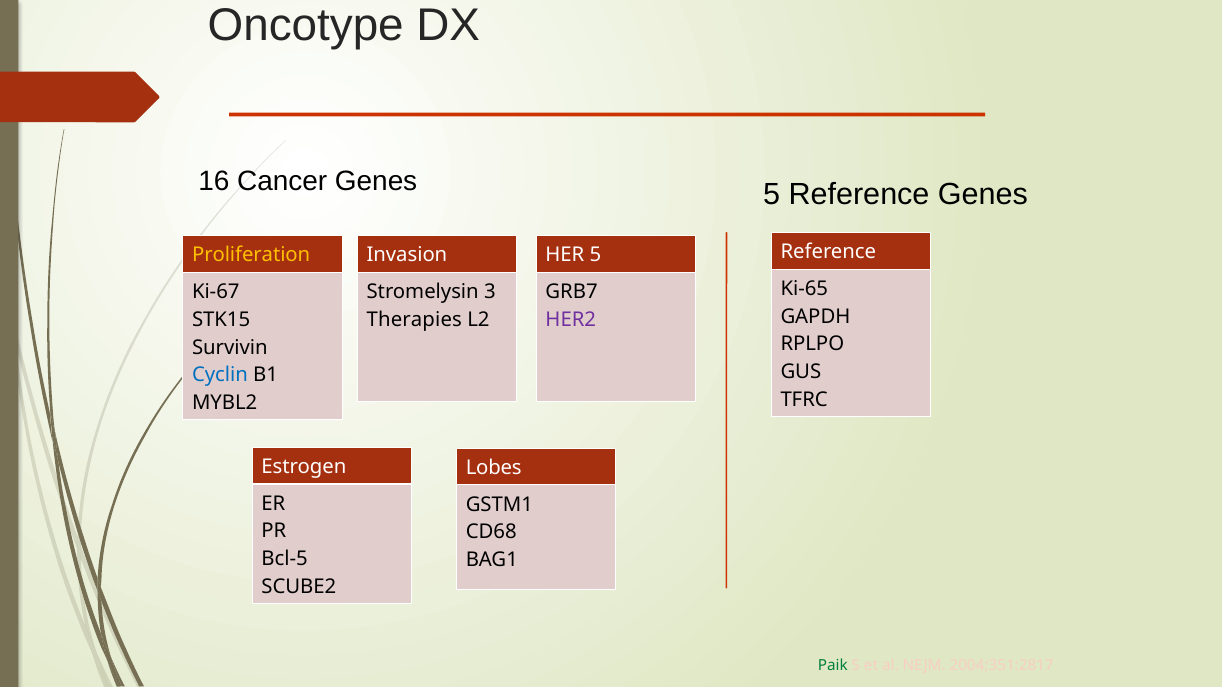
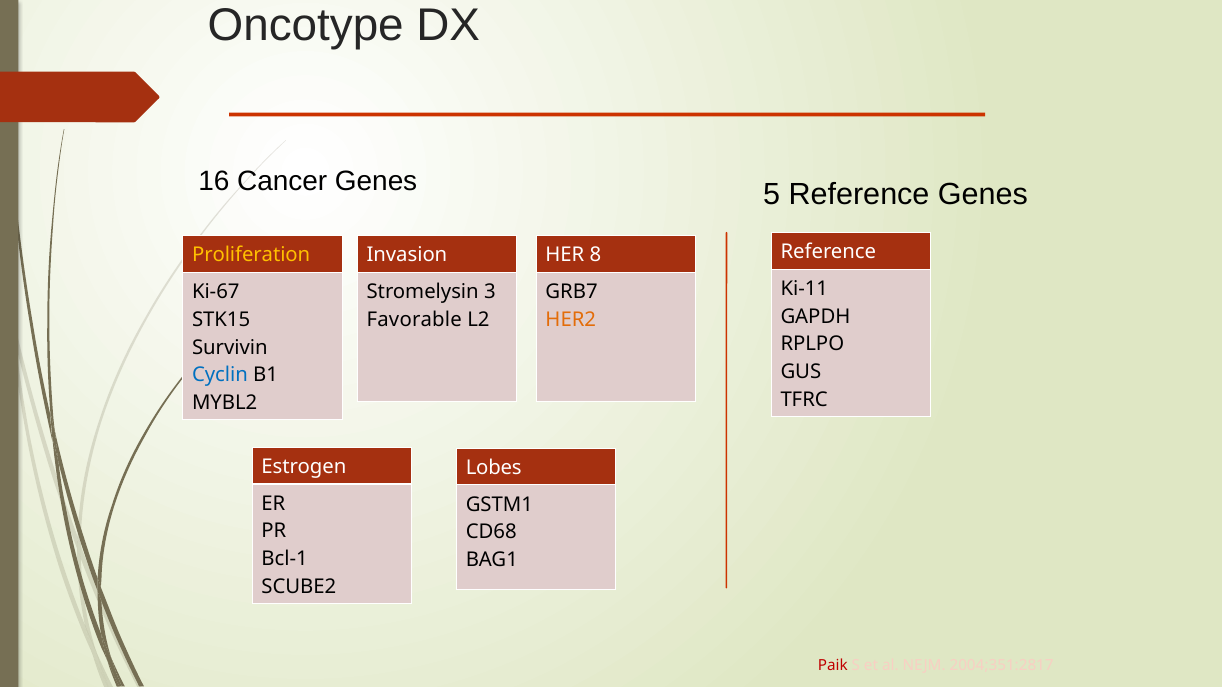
HER 5: 5 -> 8 (595, 255)
Ki-65: Ki-65 -> Ki-11 (804, 289)
Therapies: Therapies -> Favorable (414, 320)
HER2 colour: purple -> orange (571, 320)
Bcl-5: Bcl-5 -> Bcl-1 (285, 559)
Paik colour: green -> red (833, 666)
